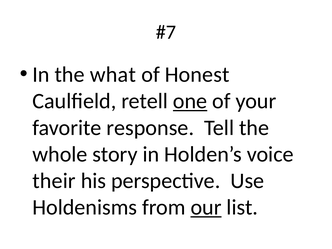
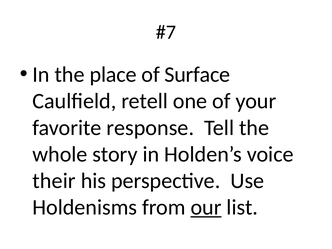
what: what -> place (113, 75)
Honest: Honest -> Surface (197, 75)
one underline: present -> none (190, 101)
